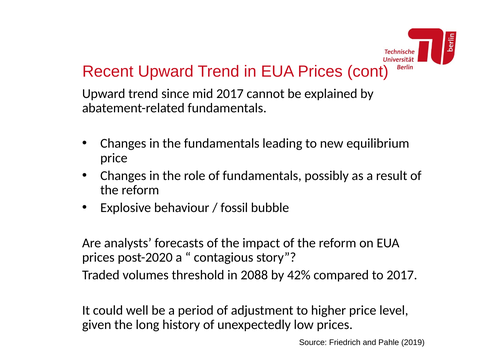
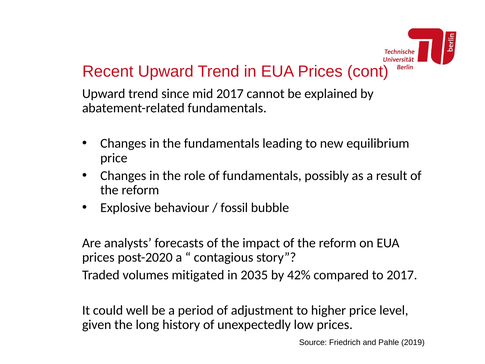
threshold: threshold -> mitigated (198, 275)
2088: 2088 -> 2035 (254, 275)
